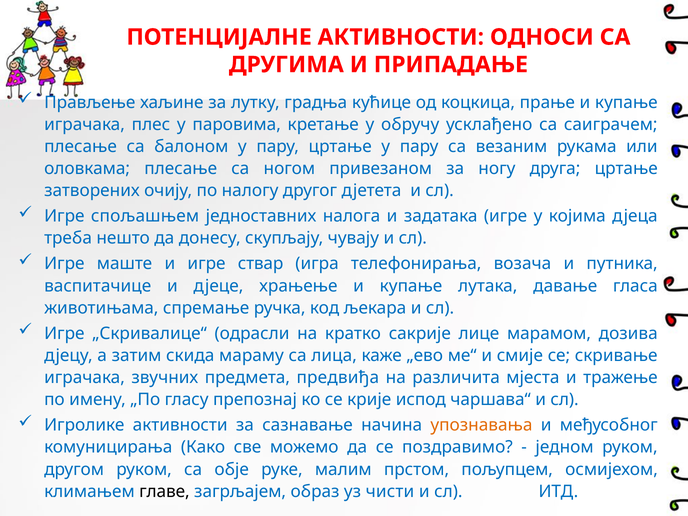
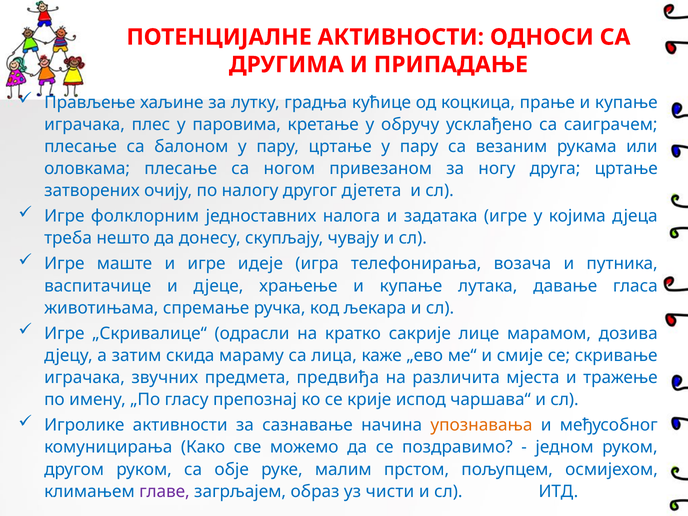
спољашњем: спољашњем -> фолклорним (145, 216)
ствар: ствар -> идеје (260, 264)
главе colour: black -> purple (164, 491)
